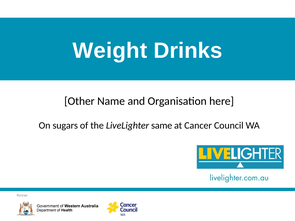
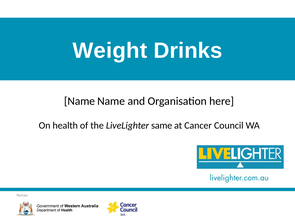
Other: Other -> Name (80, 101)
sugars: sugars -> health (65, 126)
